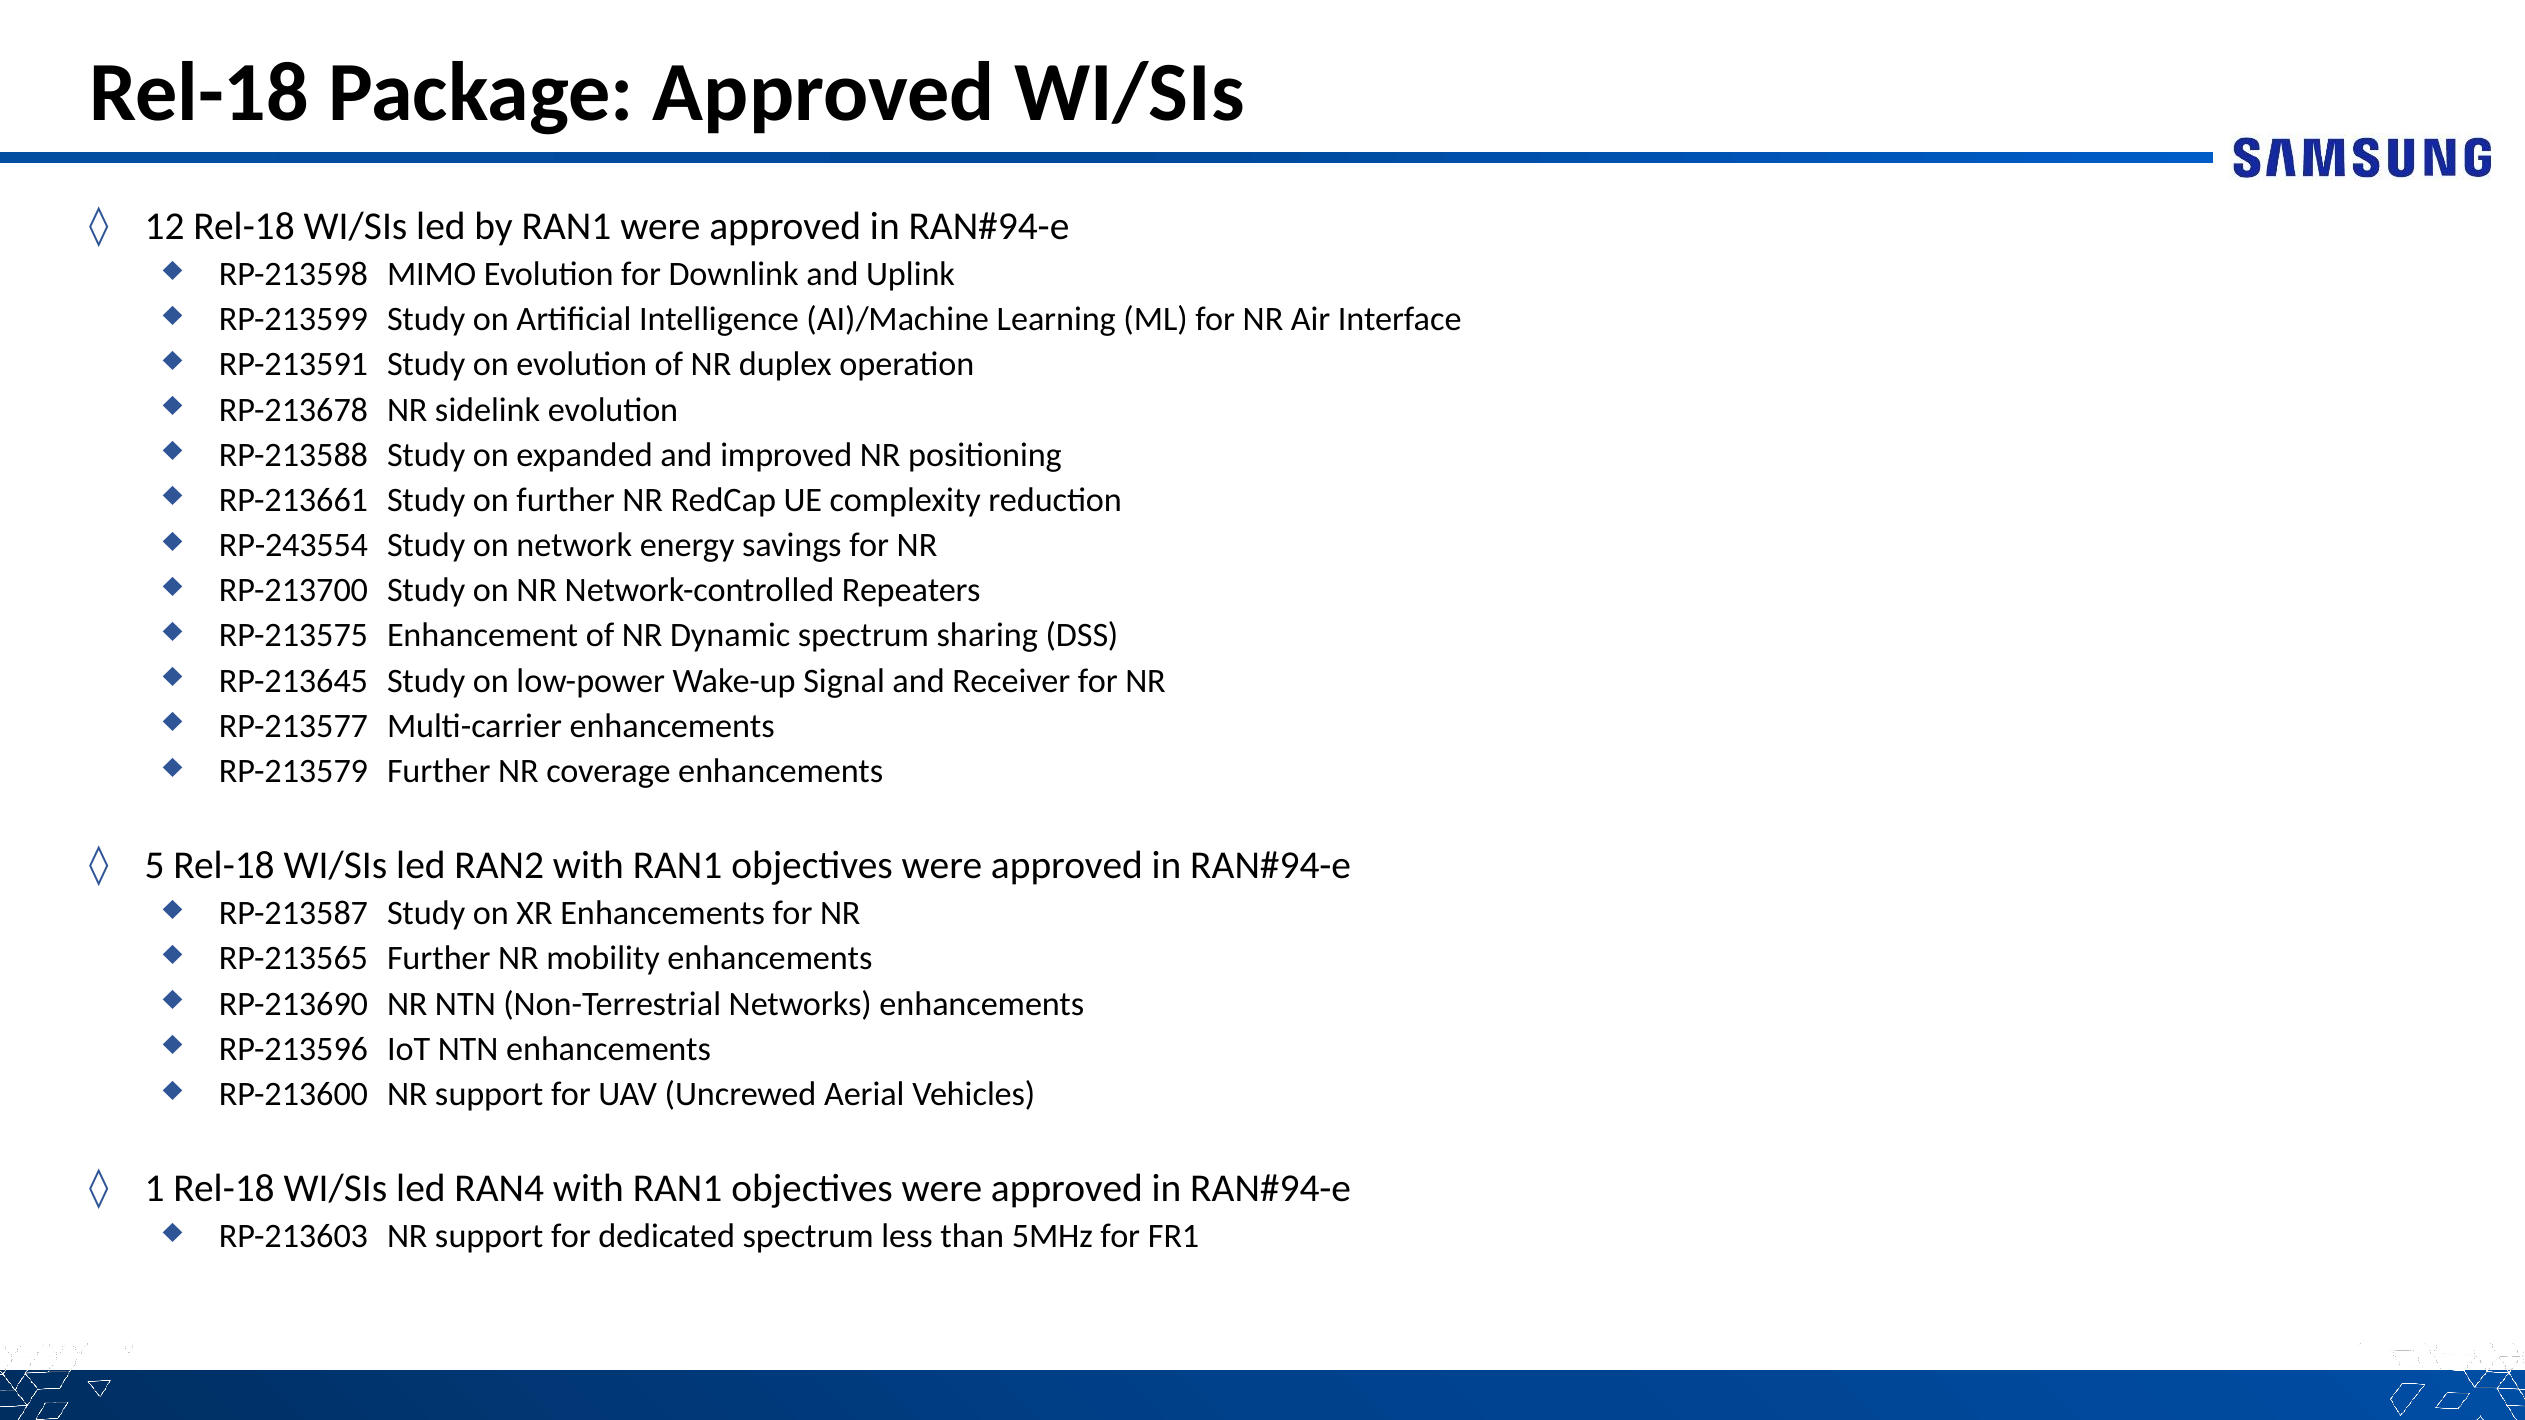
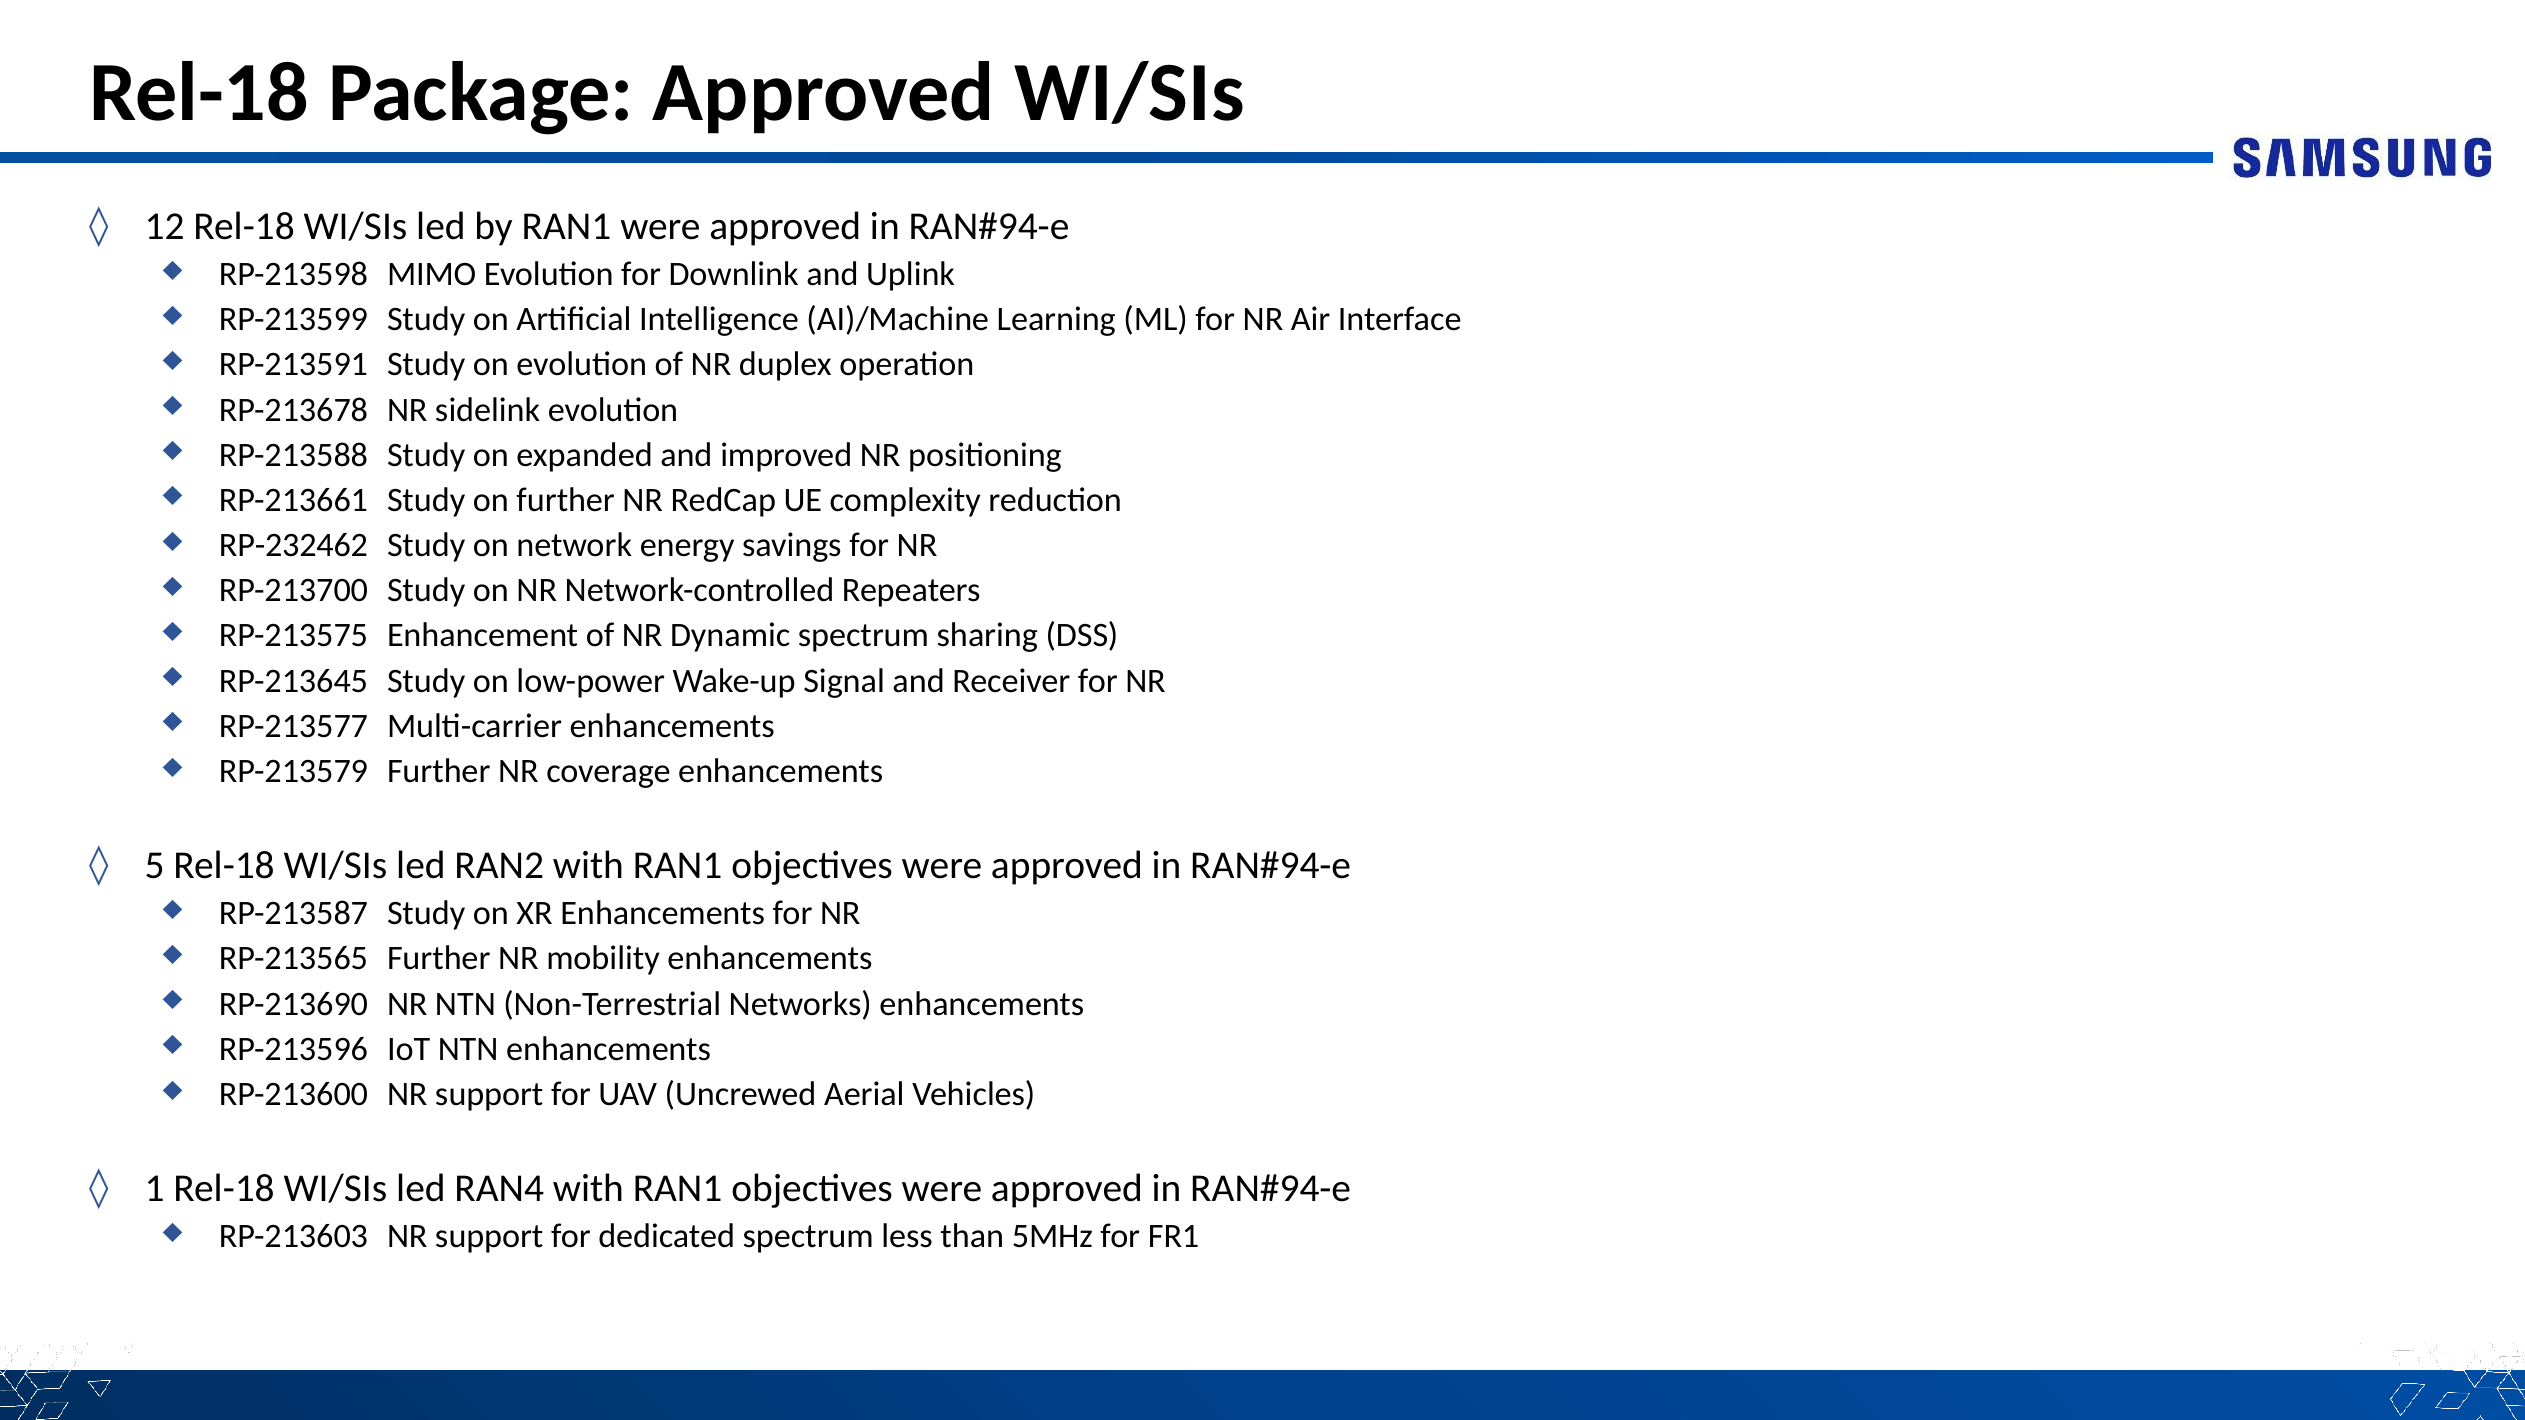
RP-243554: RP-243554 -> RP-232462 (294, 545)
